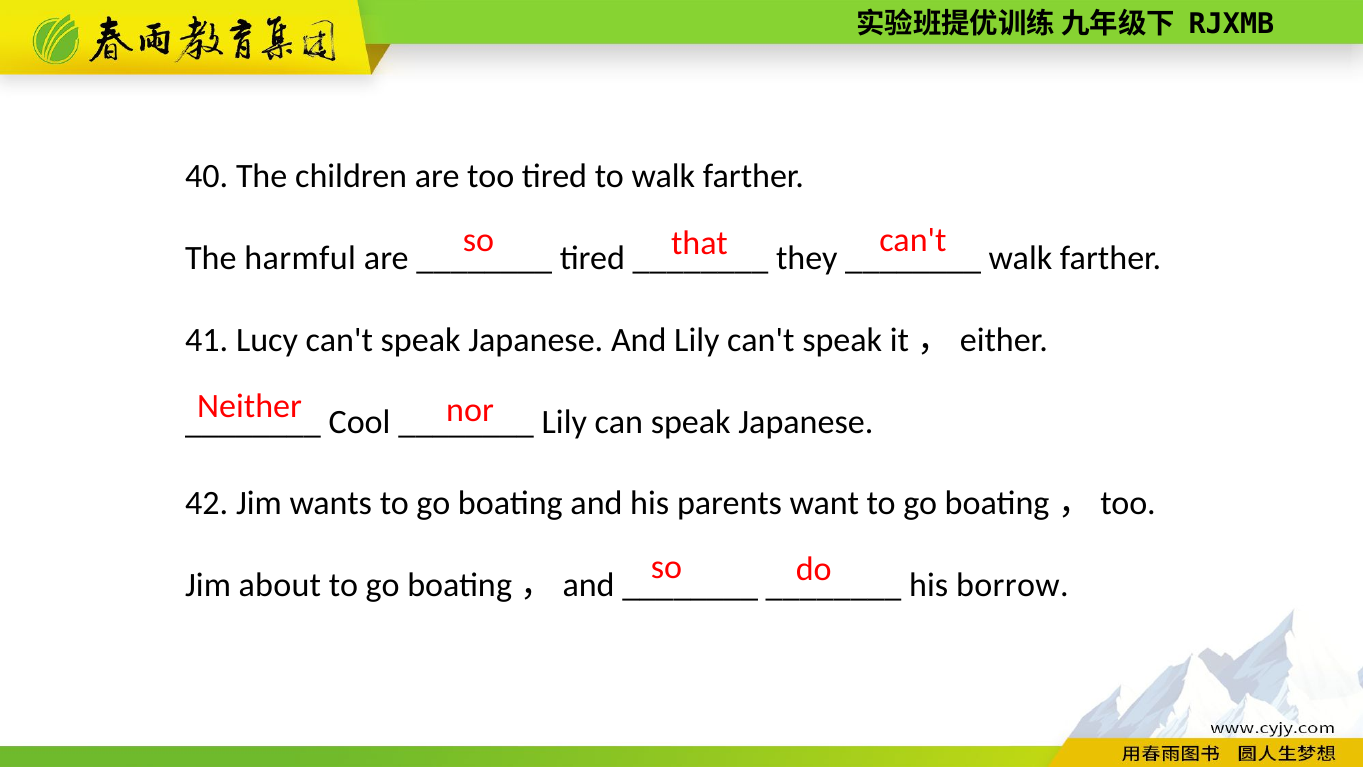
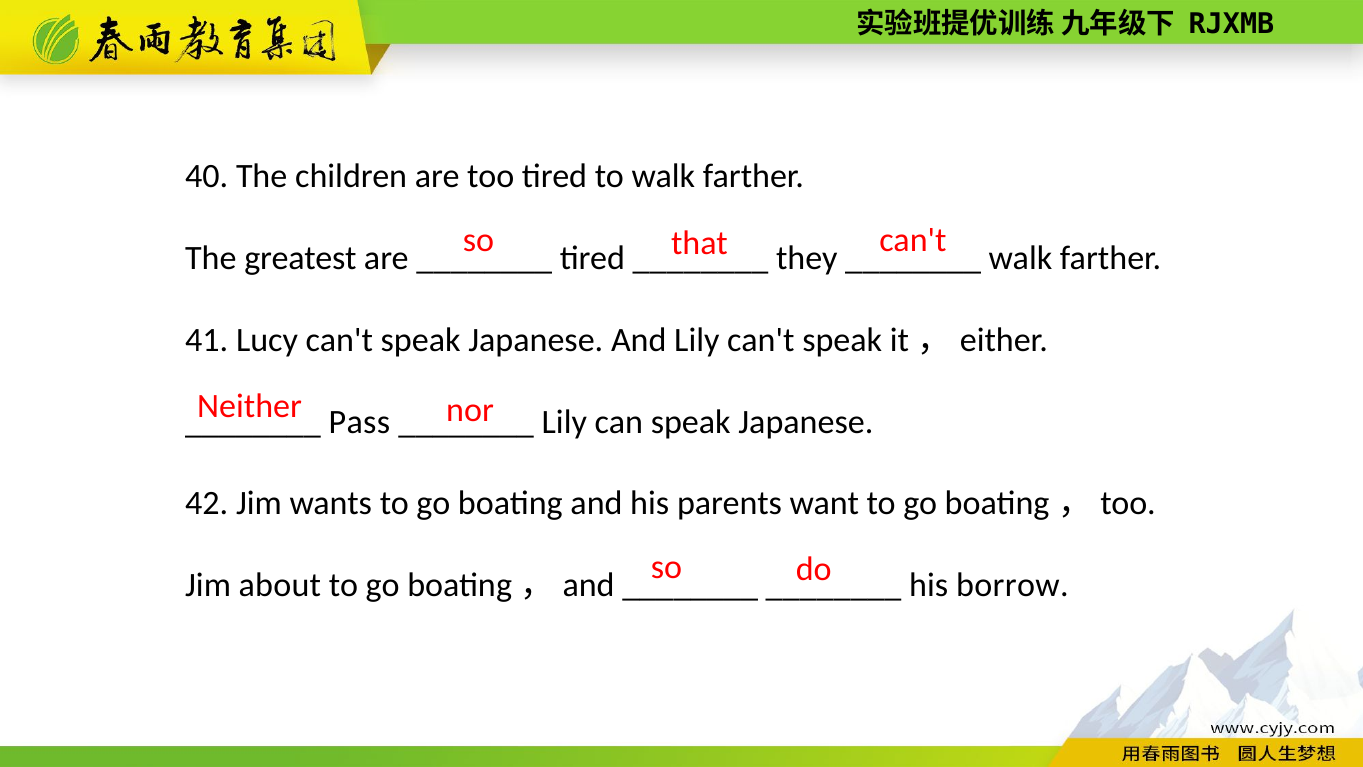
harmful: harmful -> greatest (300, 258)
Cool: Cool -> Pass (359, 422)
